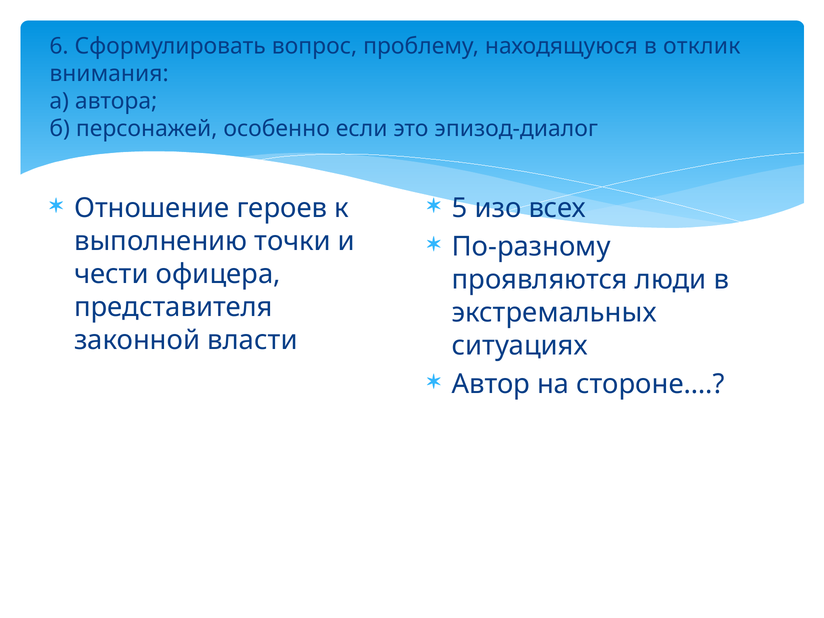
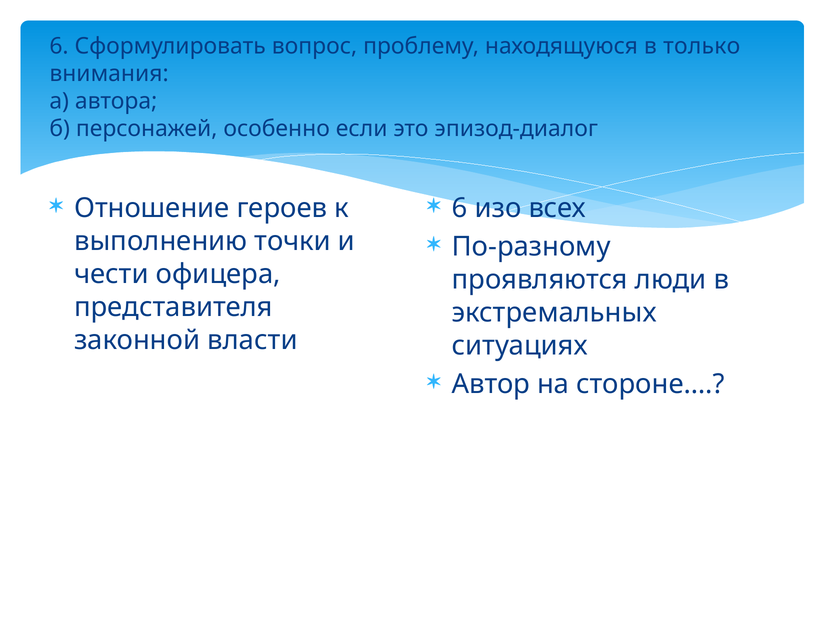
отклик: отклик -> только (702, 46)
5: 5 -> 6 (460, 208)
